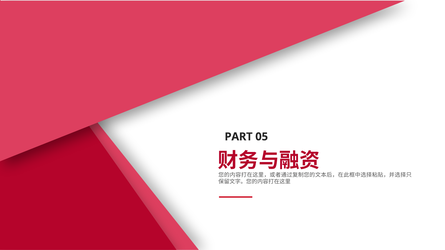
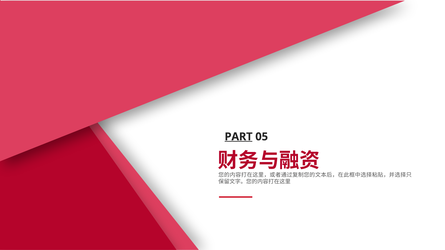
PART underline: none -> present (239, 137)
